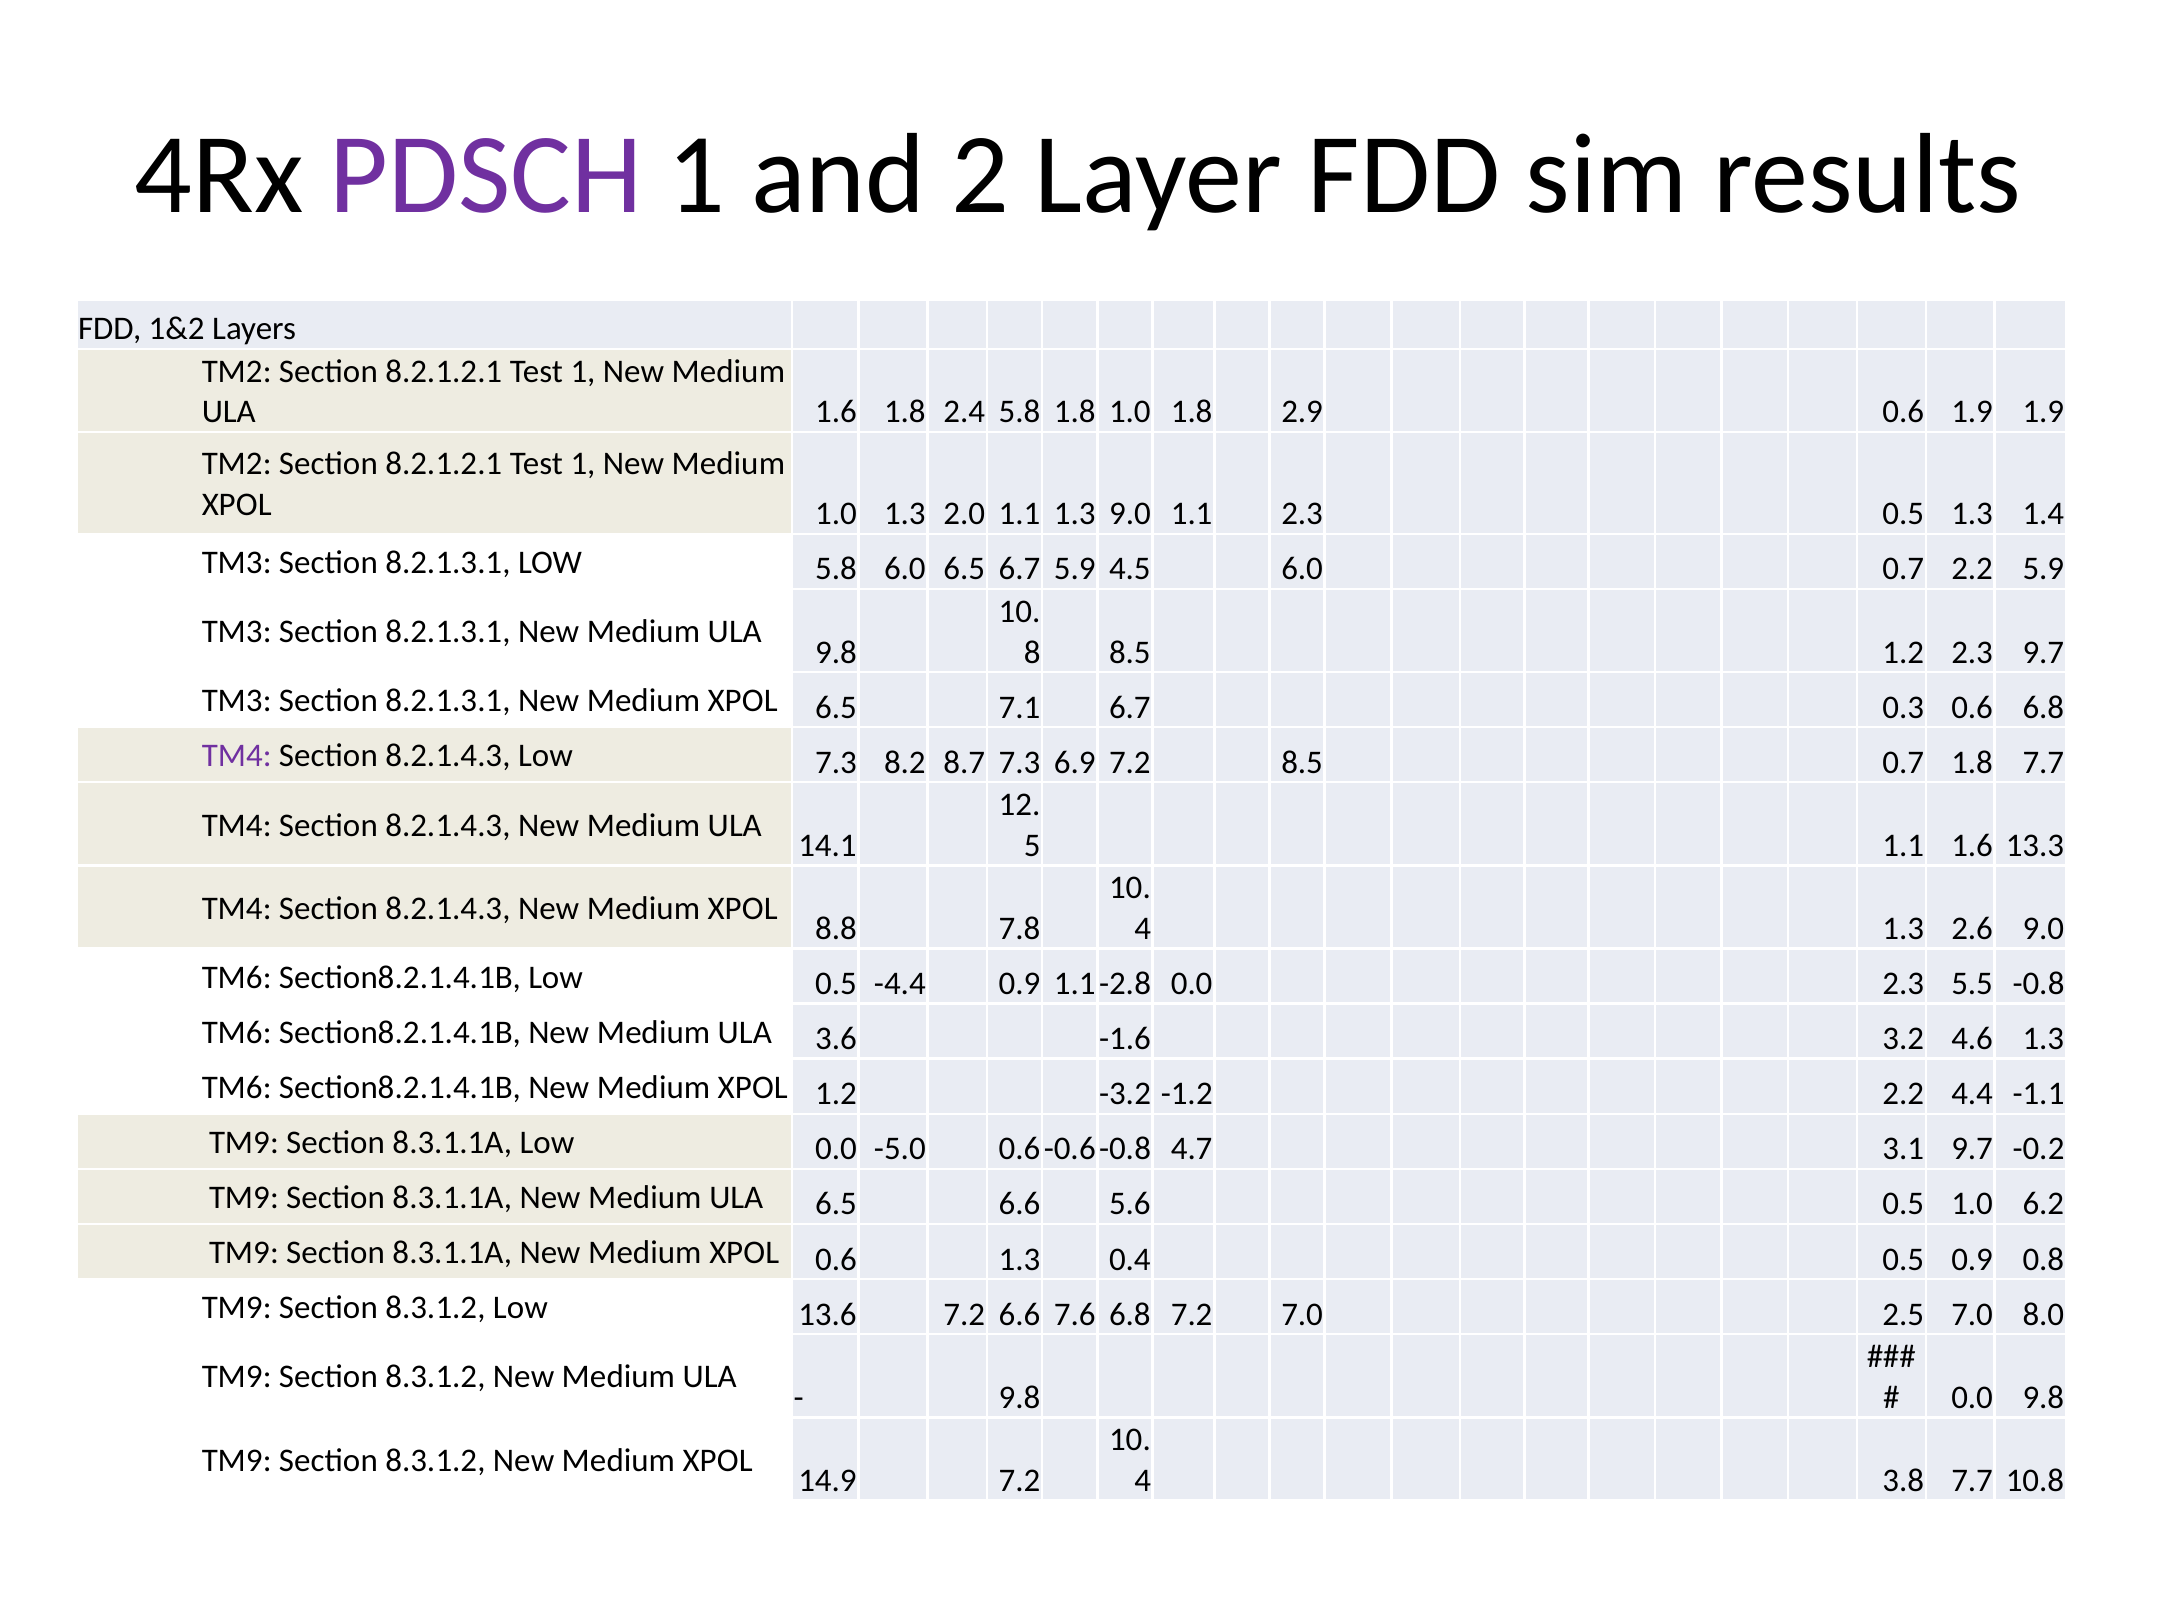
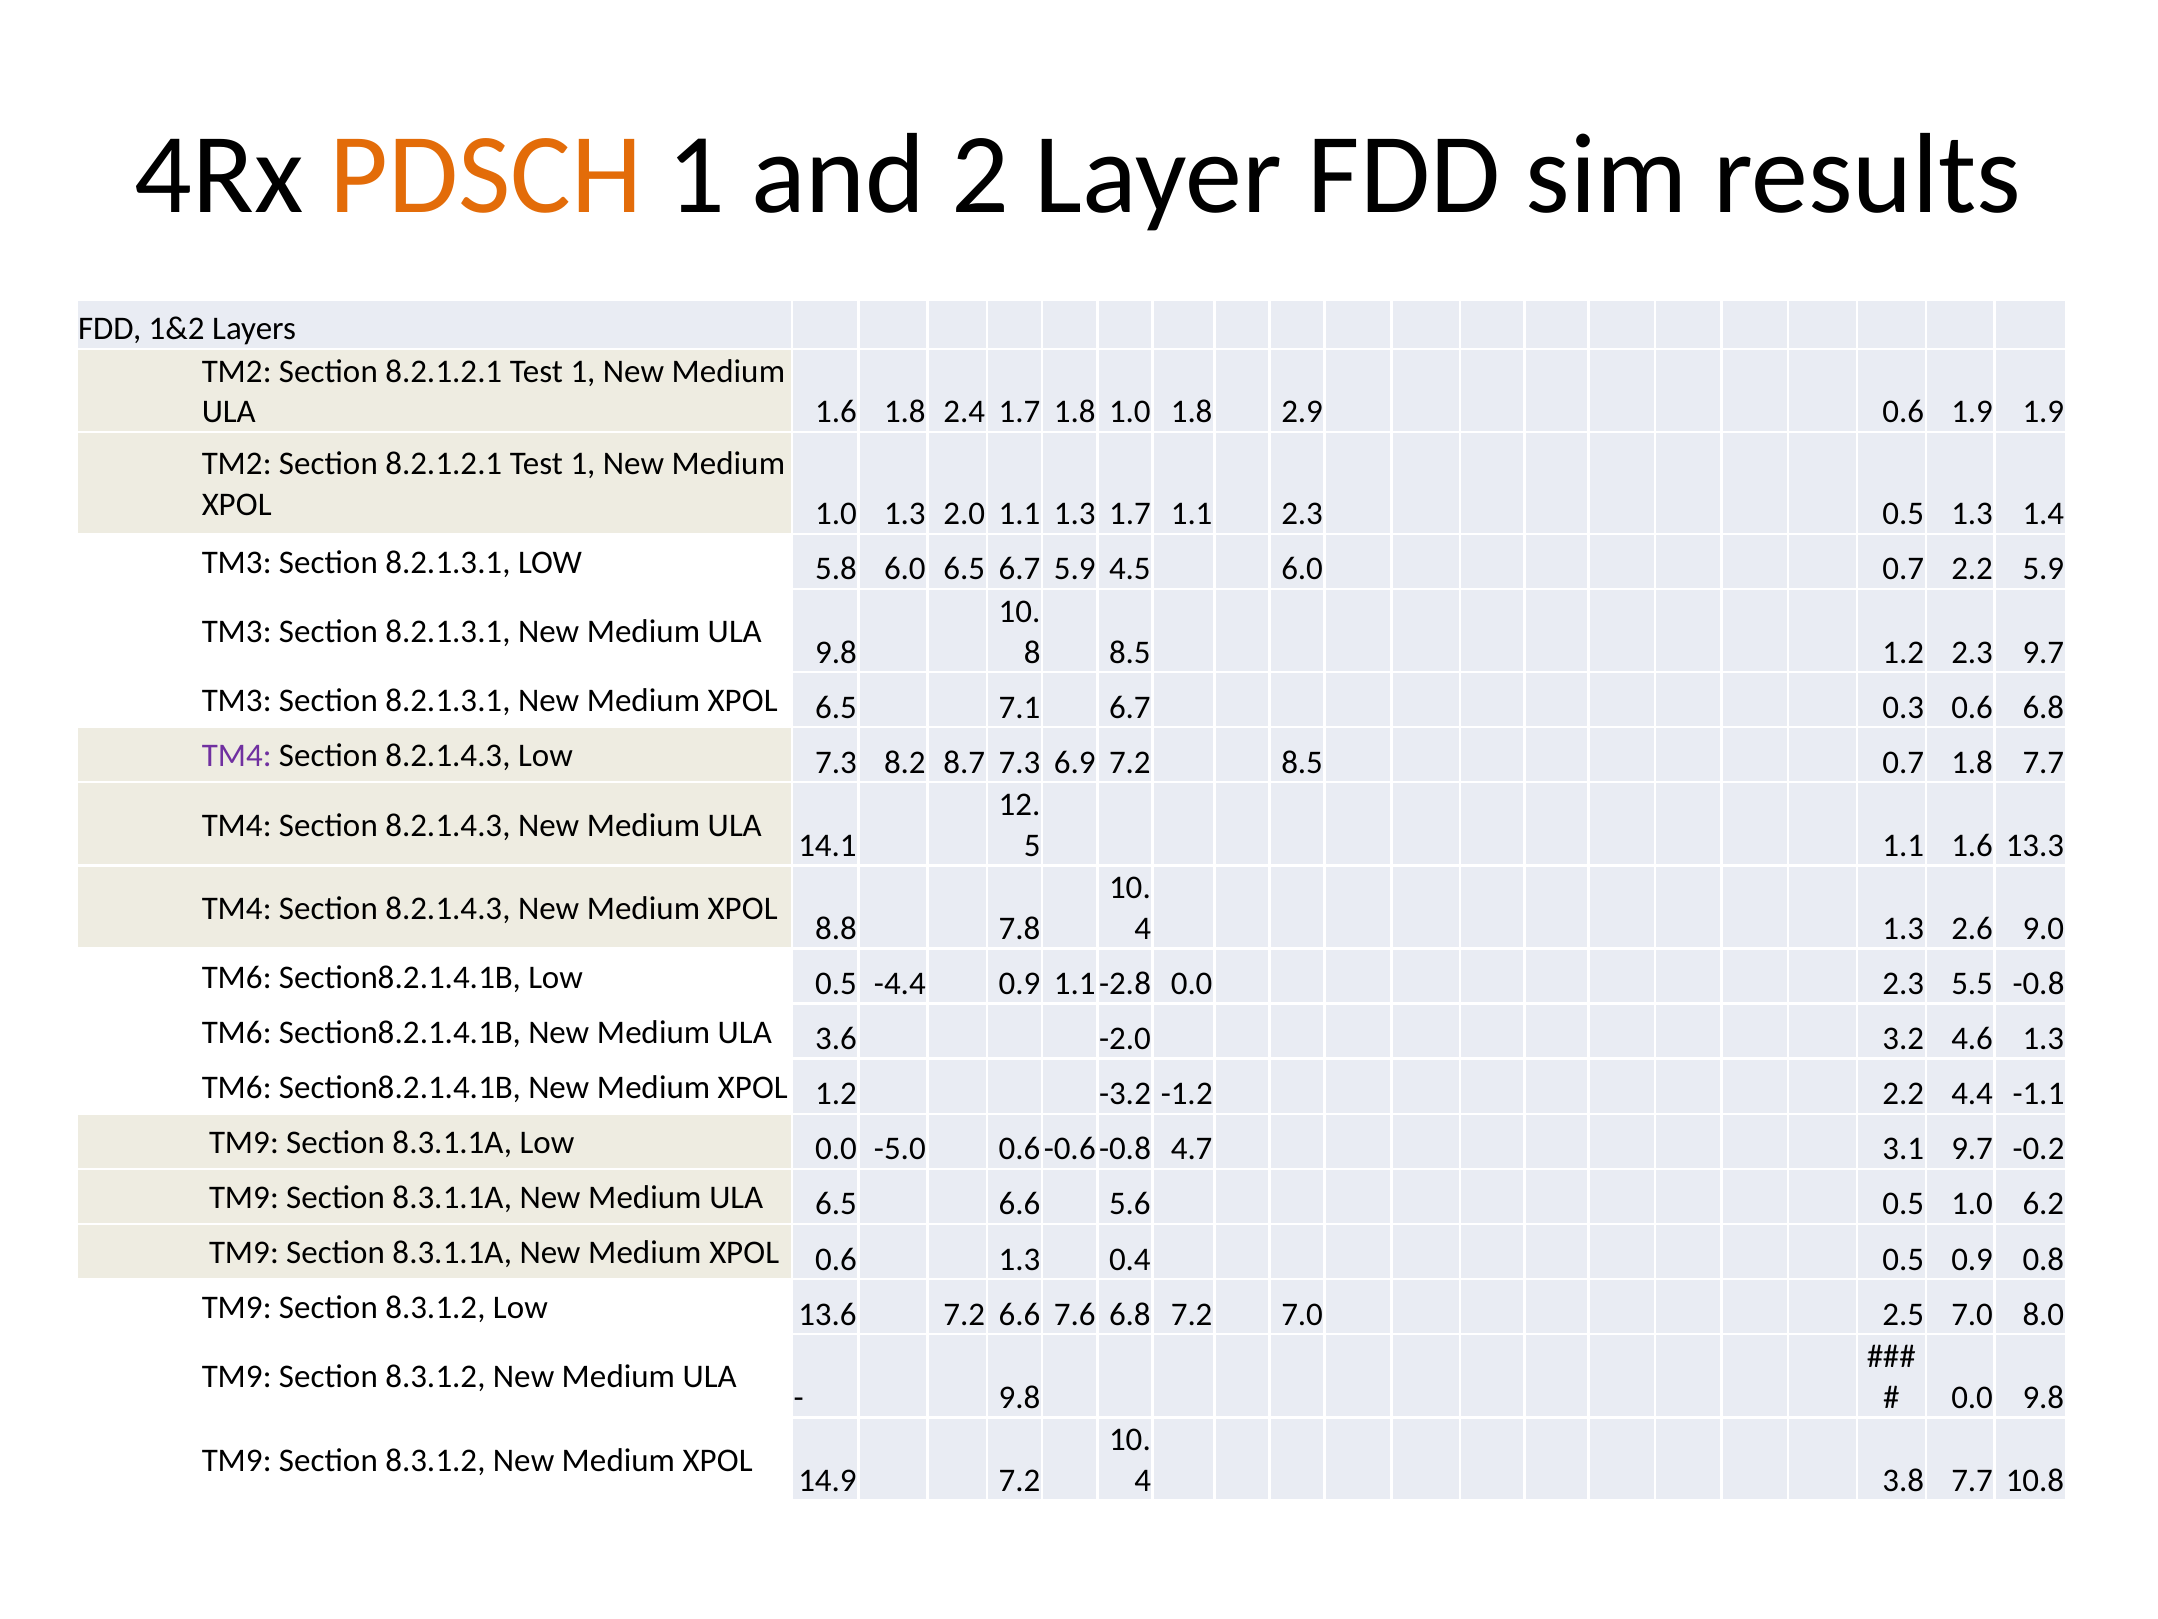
PDSCH colour: purple -> orange (486, 175)
2.4 5.8: 5.8 -> 1.7 (1019, 412)
1.3 9.0: 9.0 -> 1.7 (1130, 514)
-1.6: -1.6 -> -2.0 (1125, 1039)
